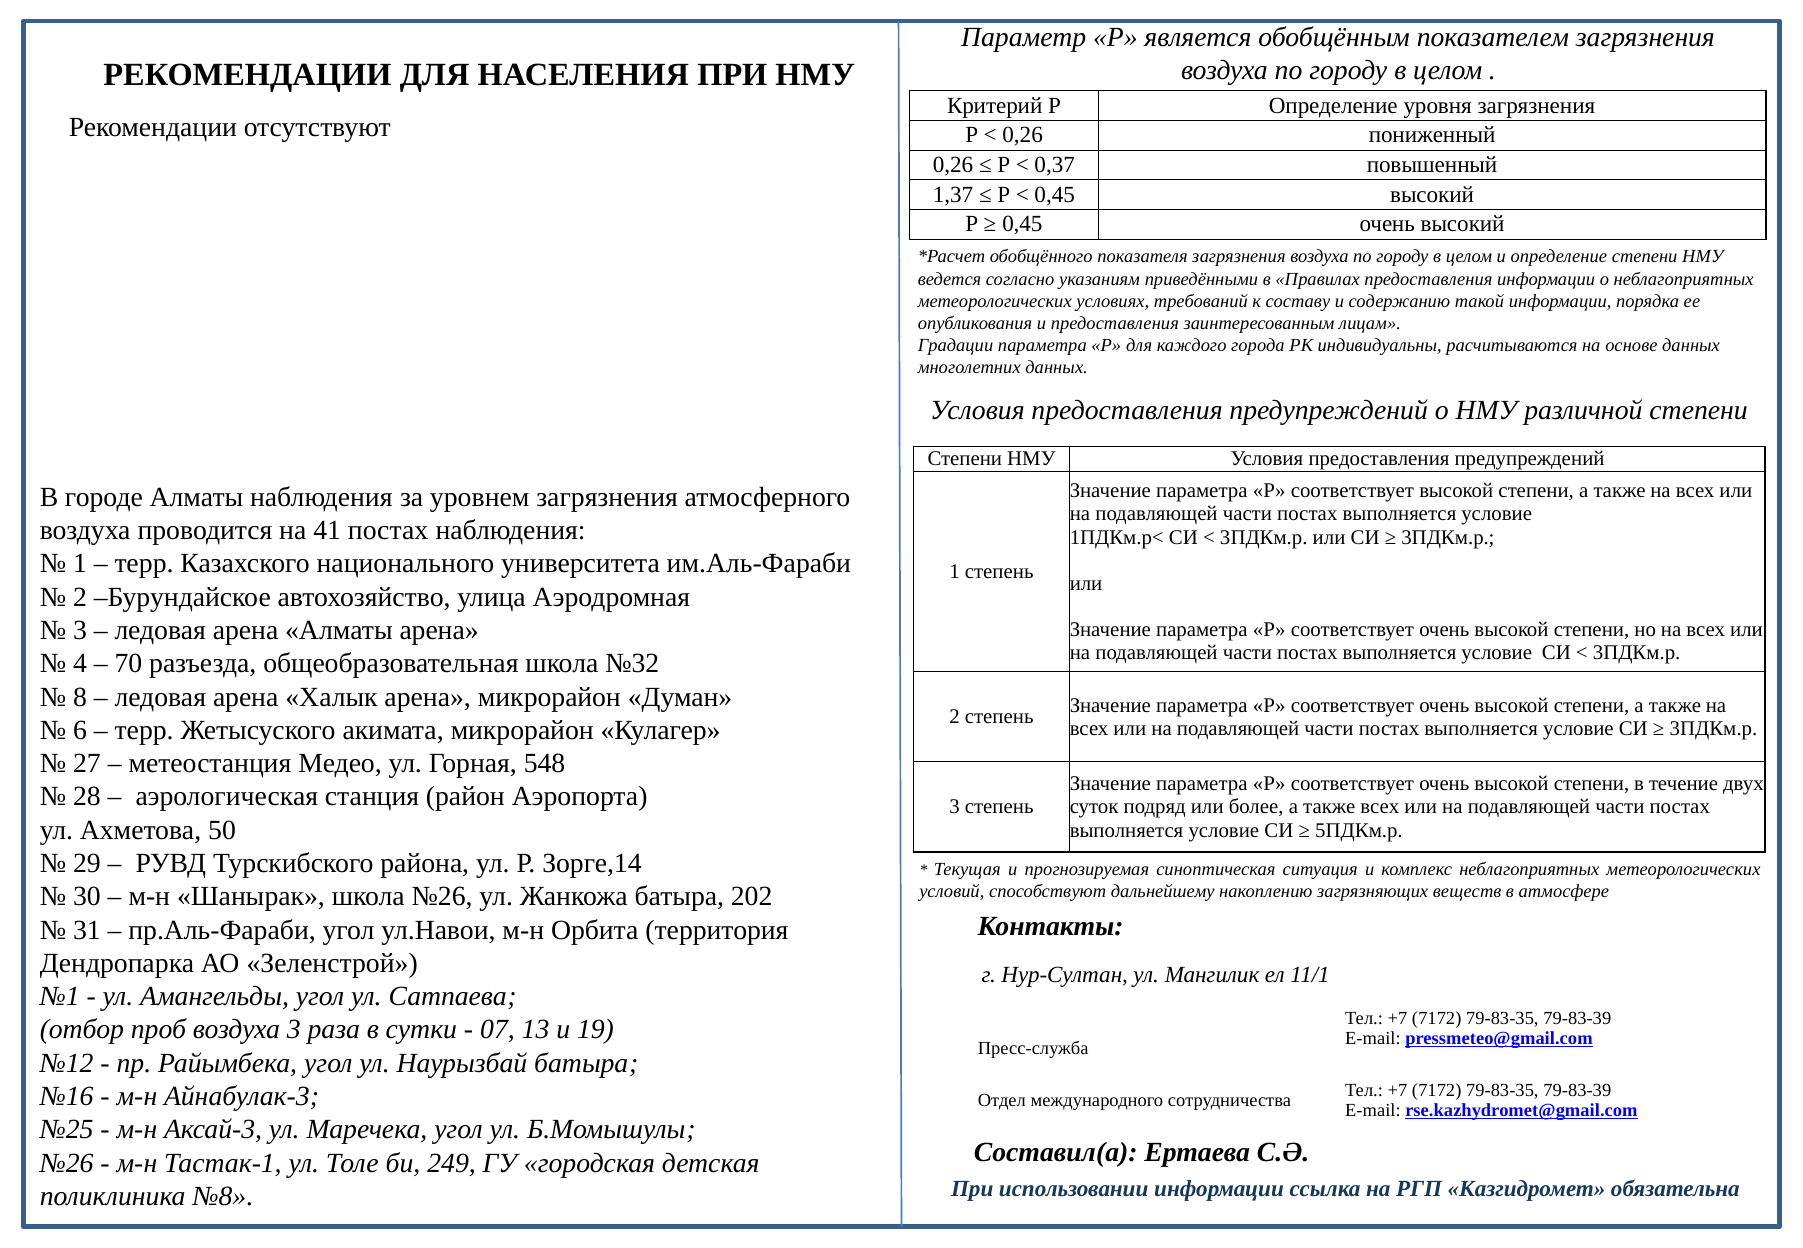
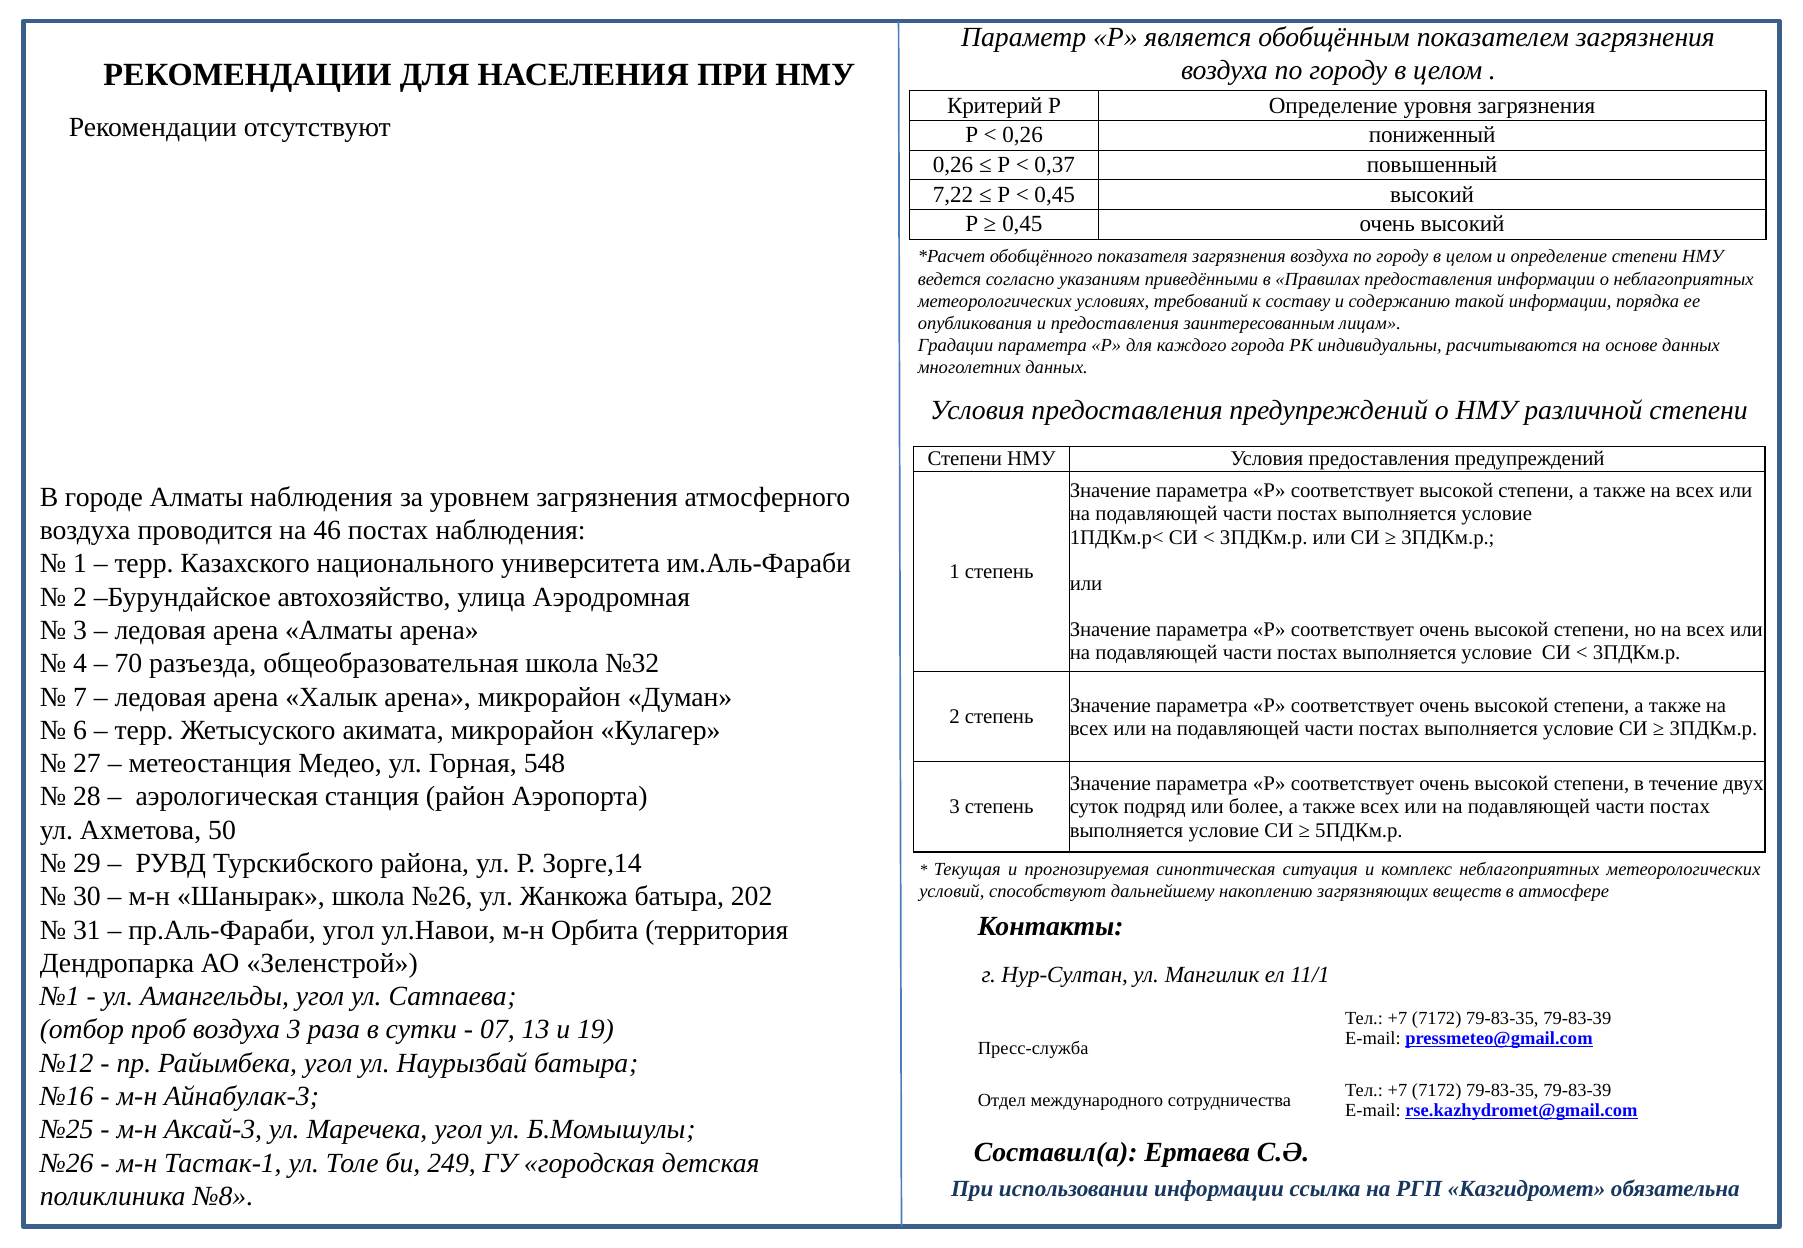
1,37: 1,37 -> 7,22 (953, 195)
41: 41 -> 46 (327, 531)
8: 8 -> 7 (80, 697)
